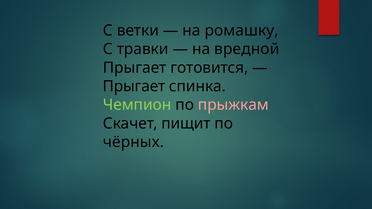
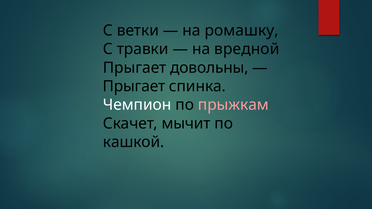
готовится: готовится -> довольны (209, 68)
Чемпион colour: light green -> white (137, 105)
пищит: пищит -> мычит (186, 124)
чёрных: чёрных -> кашкой (134, 142)
